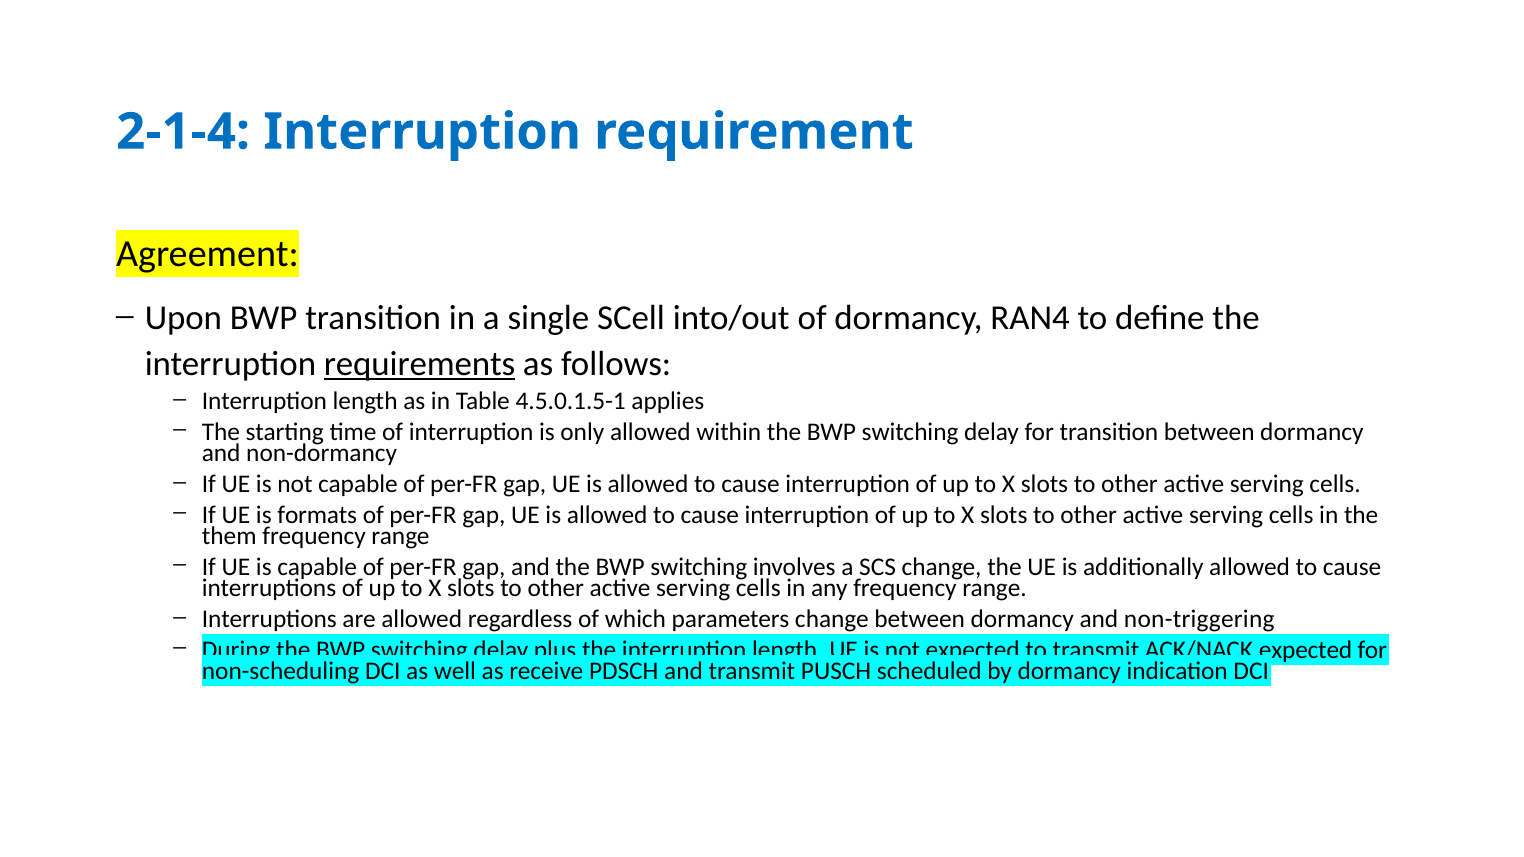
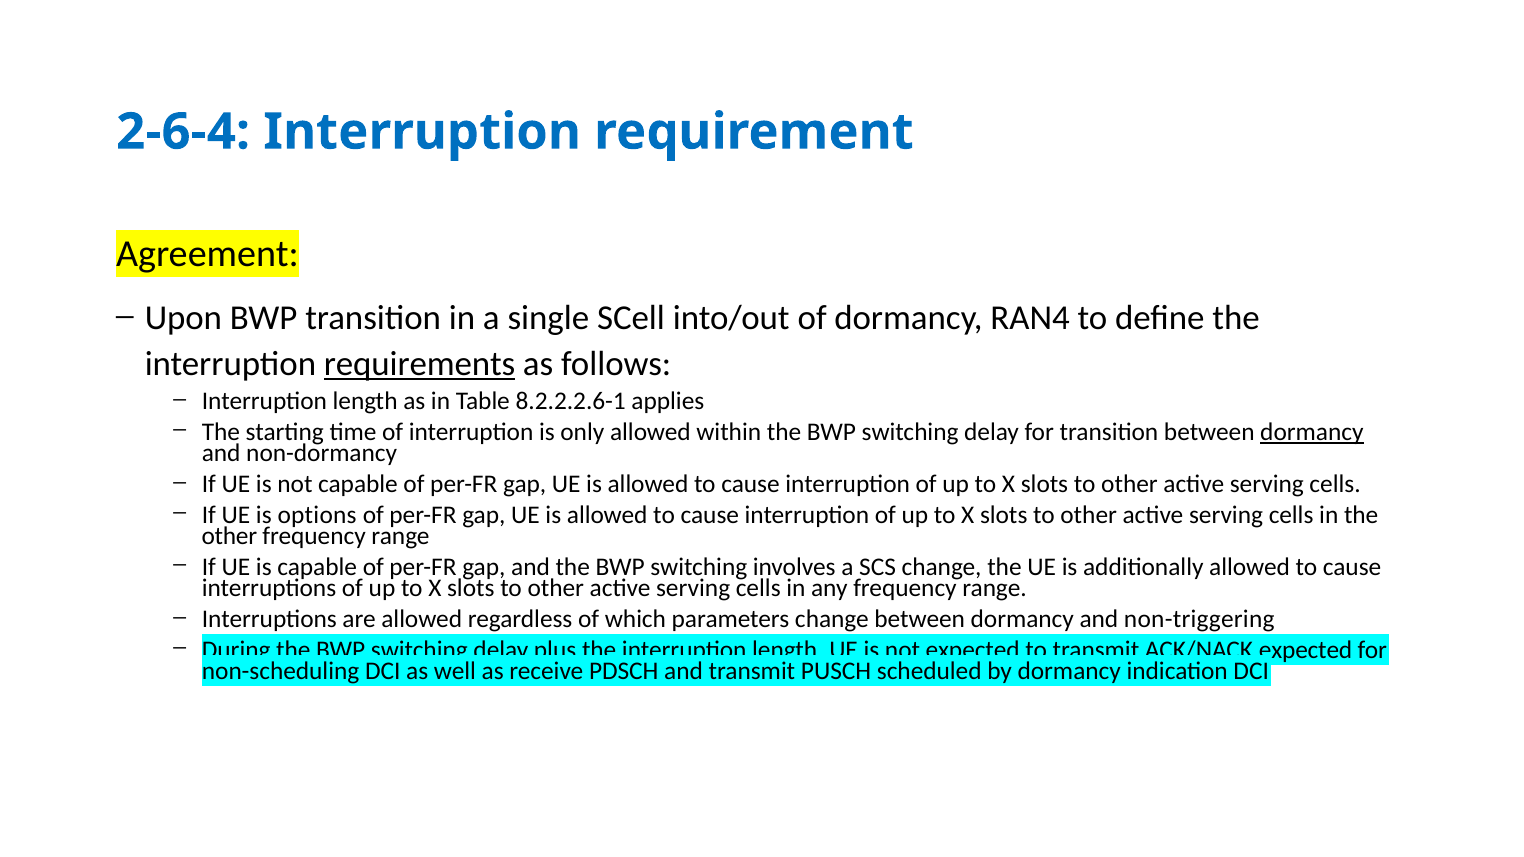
2-1-4: 2-1-4 -> 2-6-4 (183, 132)
4.5.0.1.5-1: 4.5.0.1.5-1 -> 8.2.2.2.6-1 (571, 401)
dormancy underline: none -> present (1312, 432)
formats: formats -> options (317, 515)
them: them -> other (229, 536)
